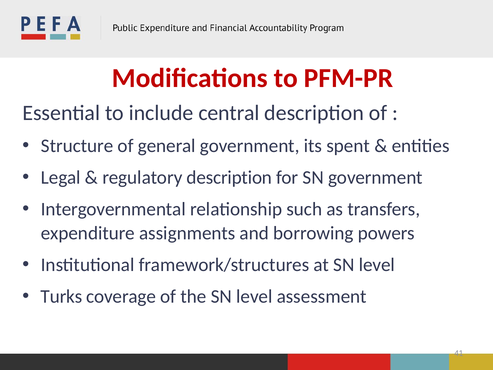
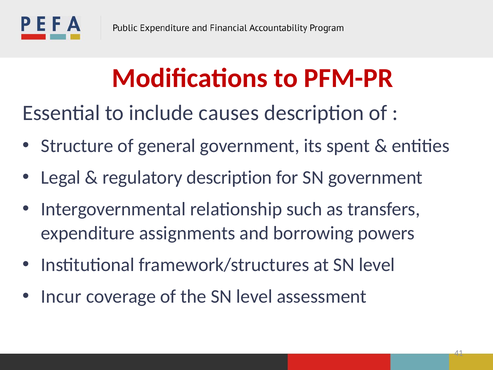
central: central -> causes (229, 113)
Turks: Turks -> Incur (61, 296)
